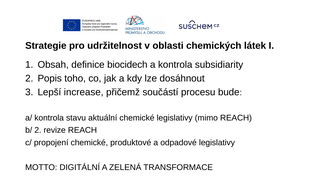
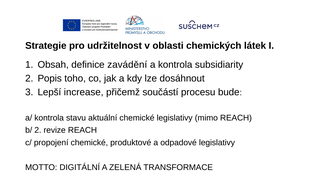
biocidech: biocidech -> zavádění (127, 65)
